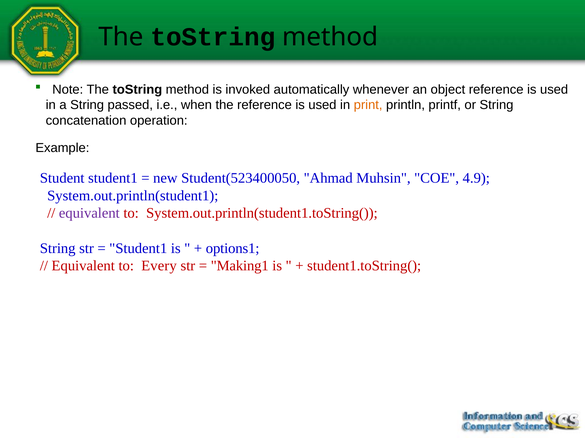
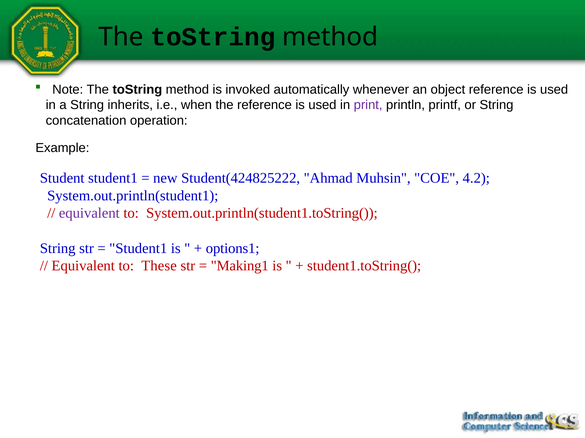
passed: passed -> inherits (130, 105)
print colour: orange -> purple (368, 105)
Student(523400050: Student(523400050 -> Student(424825222 (241, 178)
4.9: 4.9 -> 4.2 (476, 178)
Every: Every -> These (159, 266)
